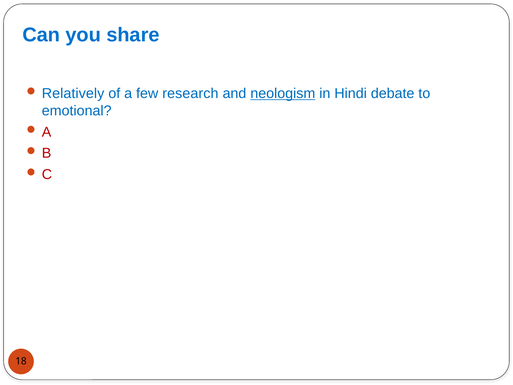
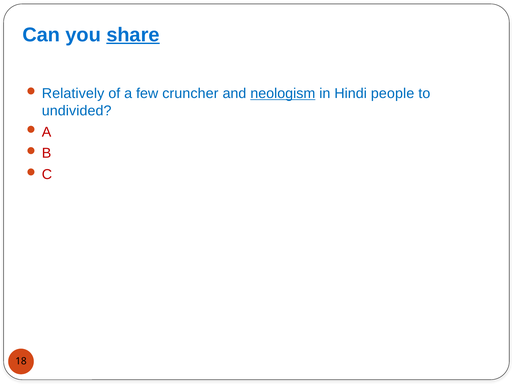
share underline: none -> present (133, 35)
research: research -> cruncher (190, 93)
debate: debate -> people (393, 93)
emotional: emotional -> undivided (77, 111)
